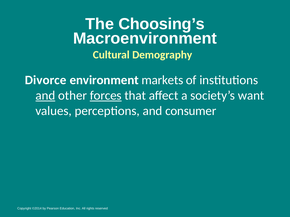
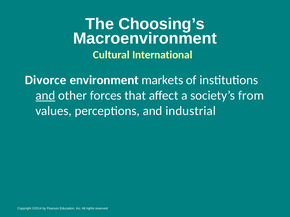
Demography: Demography -> International (162, 55)
forces underline: present -> none (106, 96)
want: want -> from (251, 96)
consumer: consumer -> industrial (191, 111)
